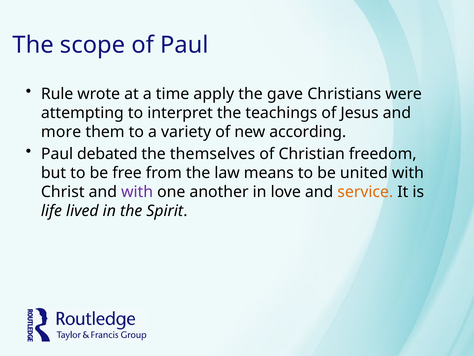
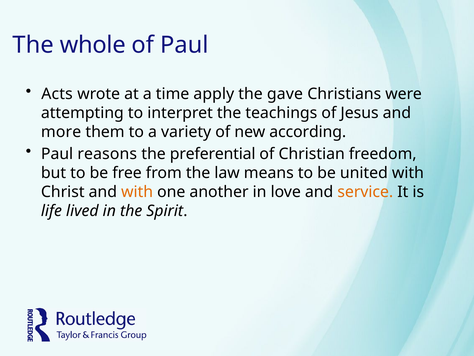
scope: scope -> whole (93, 45)
Rule: Rule -> Acts (57, 94)
debated: debated -> reasons (107, 154)
themselves: themselves -> preferential (213, 154)
with colour: purple -> orange (137, 192)
